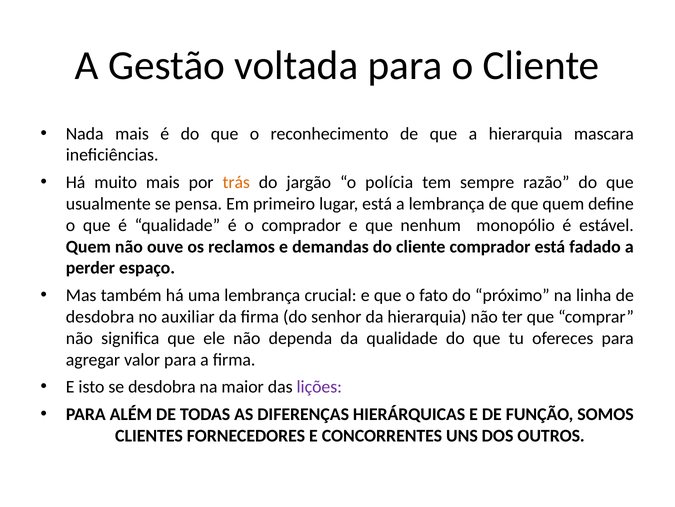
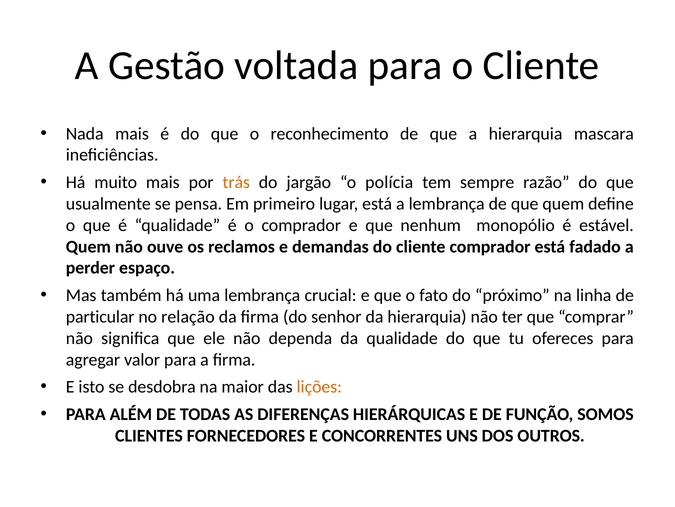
desdobra: desdobra -> particular (100, 316)
auxiliar: auxiliar -> relação (188, 316)
lições colour: purple -> orange (319, 386)
